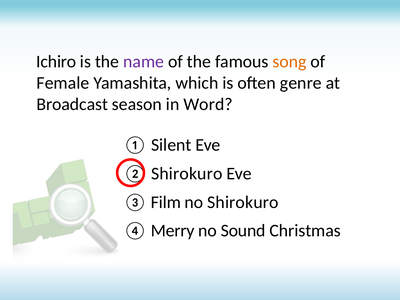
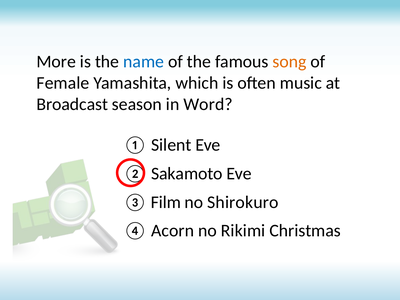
Ichiro: Ichiro -> More (56, 62)
name colour: purple -> blue (144, 62)
genre: genre -> music (301, 83)
Shirokuro: Shirokuro -> Sakamoto (187, 174)
Merry: Merry -> Acorn (173, 231)
Sound: Sound -> Rikimi (243, 231)
